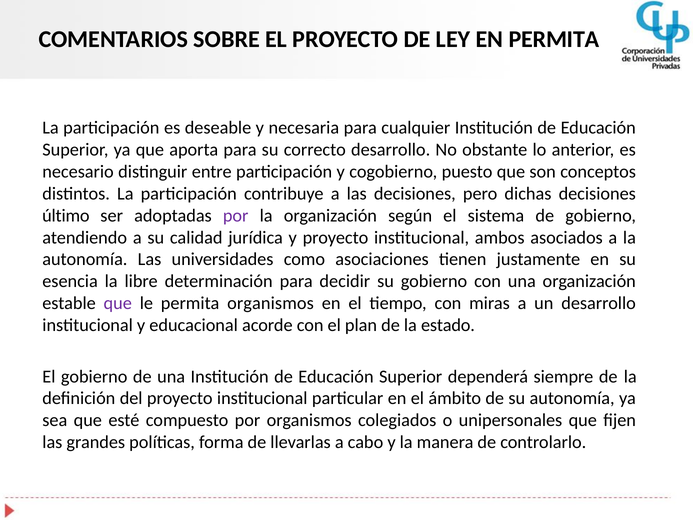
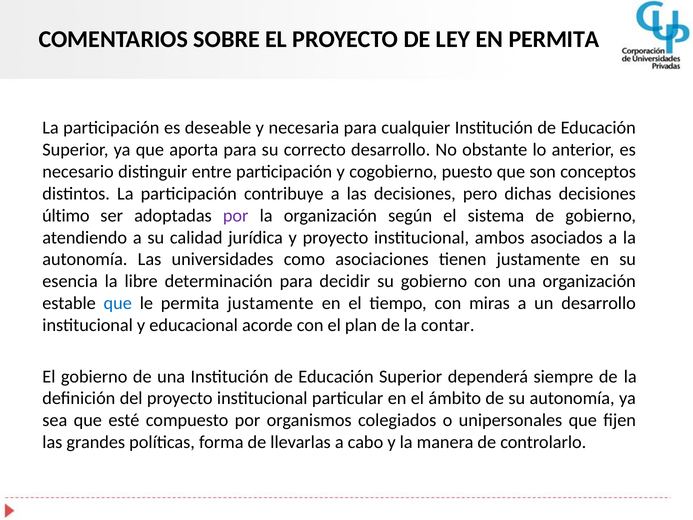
que colour: purple -> blue (118, 303)
permita organismos: organismos -> justamente (270, 303)
estado: estado -> contar (448, 325)
